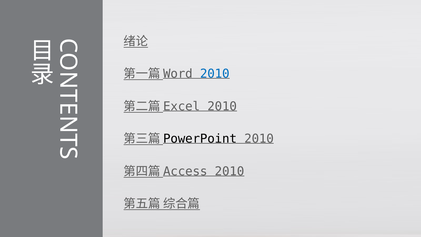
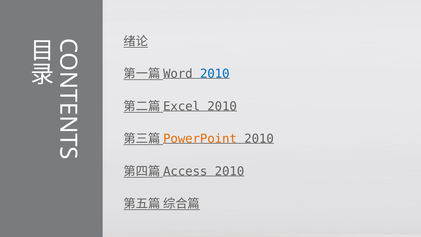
PowerPoint colour: black -> orange (200, 139)
